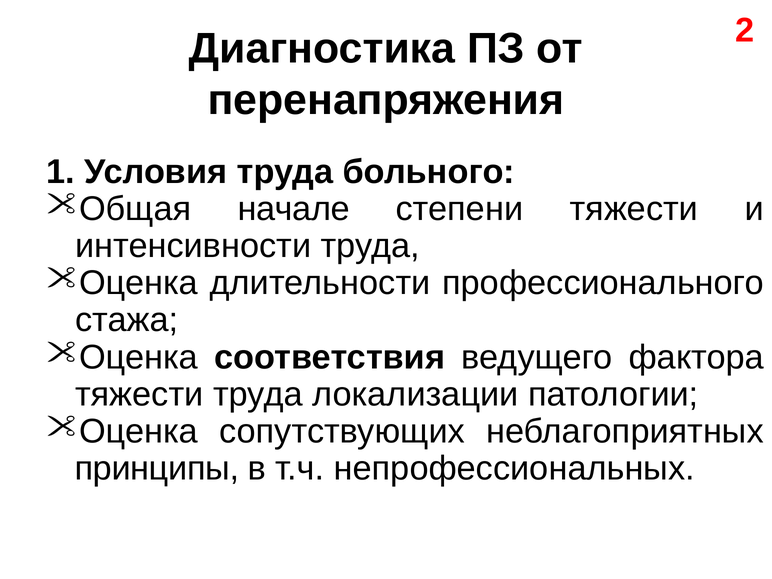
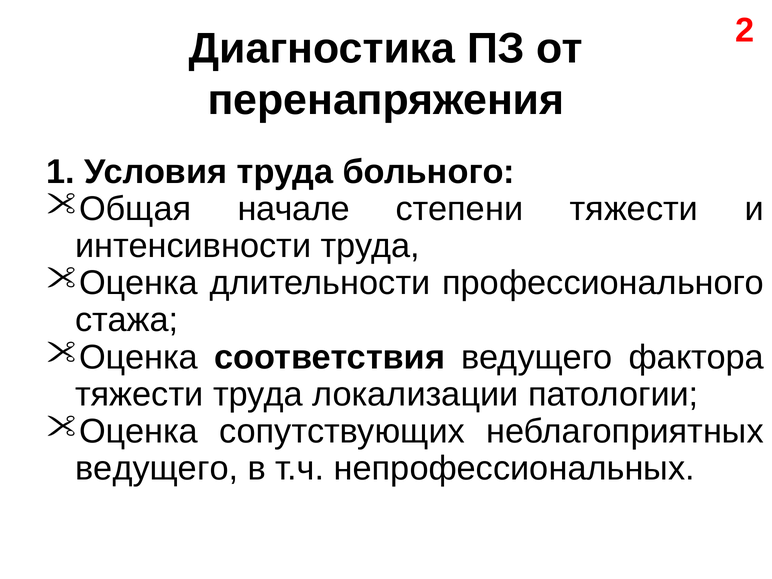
принципы: принципы -> ведущего (157, 468)
